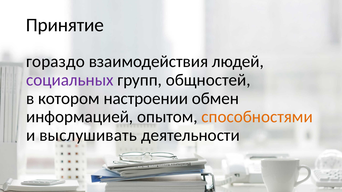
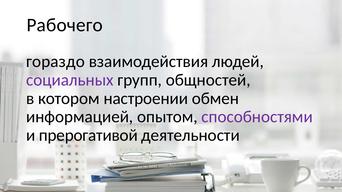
Принятие: Принятие -> Рабочего (65, 25)
способностями colour: orange -> purple (257, 117)
выслушивать: выслушивать -> прерогативой (88, 136)
